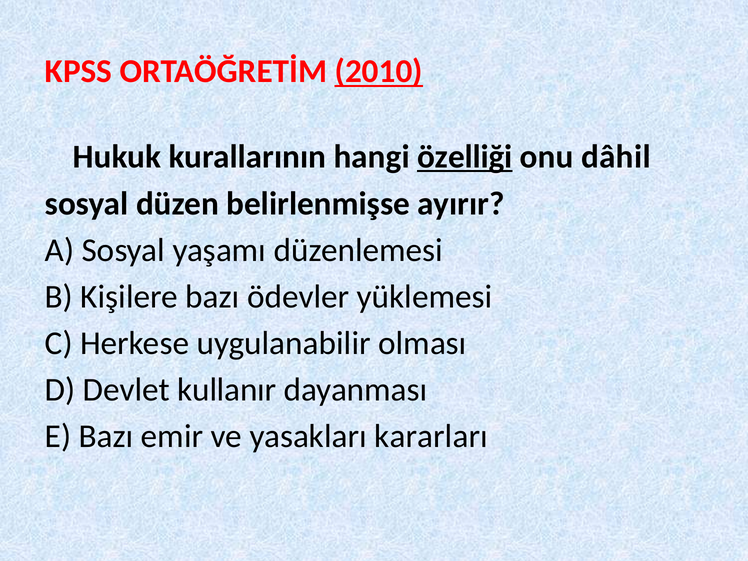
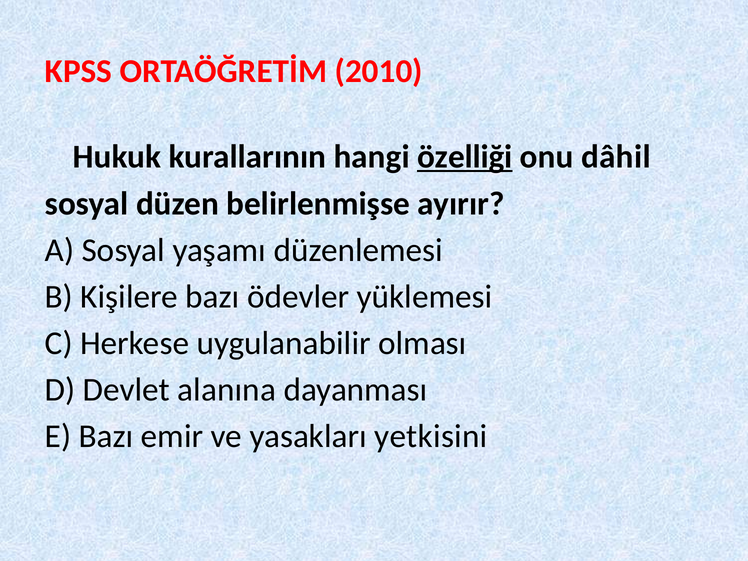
2010 underline: present -> none (379, 72)
kullanır: kullanır -> alanına (227, 390)
kararları: kararları -> yetkisini (431, 436)
